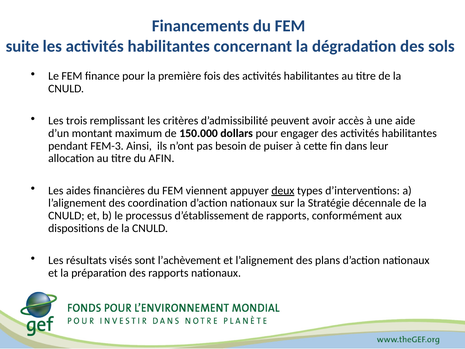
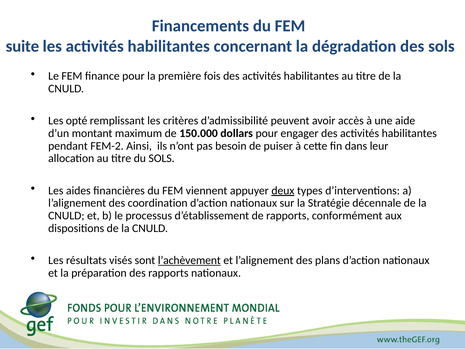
trois: trois -> opté (77, 121)
FEM-3: FEM-3 -> FEM-2 (107, 146)
du AFIN: AFIN -> SOLS (162, 158)
l’achèvement underline: none -> present (189, 260)
